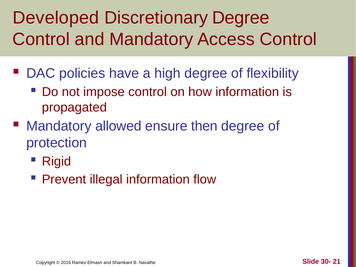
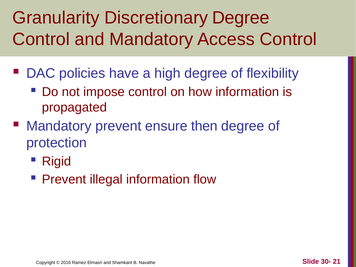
Developed: Developed -> Granularity (56, 18)
Mandatory allowed: allowed -> prevent (118, 126)
